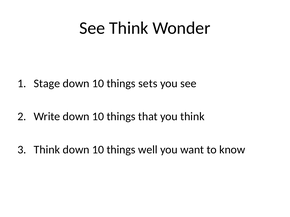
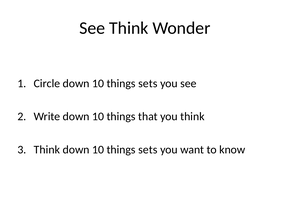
Stage: Stage -> Circle (47, 84)
well: well -> sets (148, 150)
